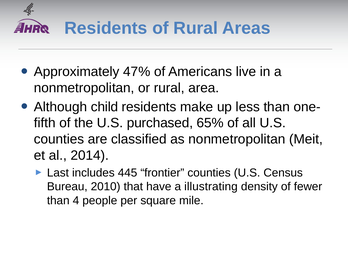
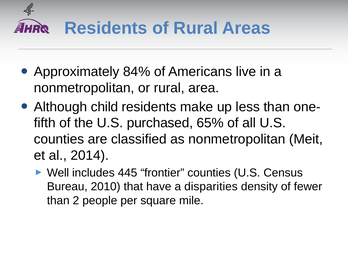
47%: 47% -> 84% (137, 72)
Last: Last -> Well (58, 173)
illustrating: illustrating -> disparities (211, 187)
4: 4 -> 2 (76, 201)
